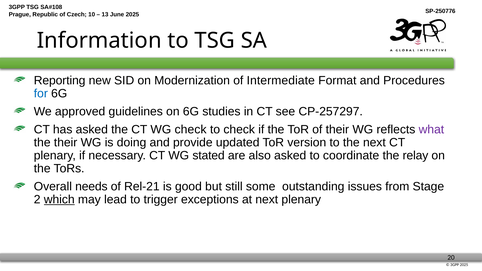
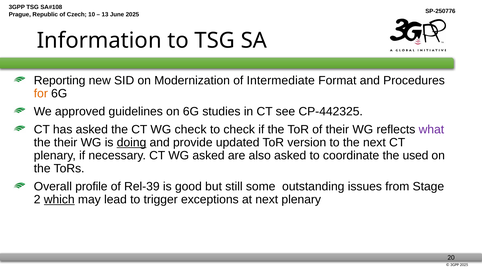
for colour: blue -> orange (41, 93)
CP-257297: CP-257297 -> CP-442325 (331, 111)
doing underline: none -> present (132, 142)
WG stated: stated -> asked (209, 156)
relay: relay -> used (415, 156)
needs: needs -> profile (91, 187)
Rel-21: Rel-21 -> Rel-39 (142, 187)
